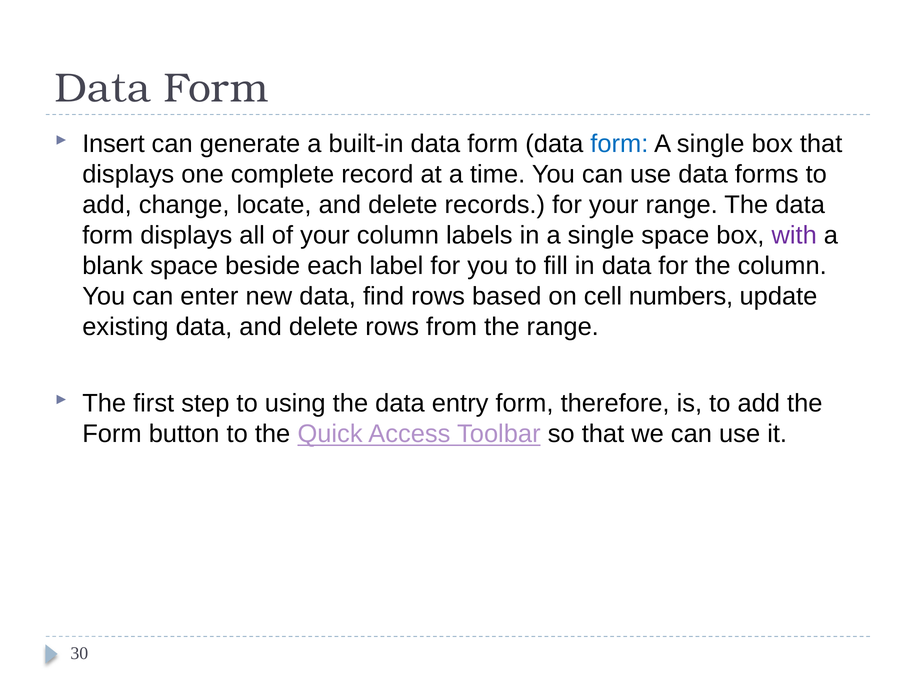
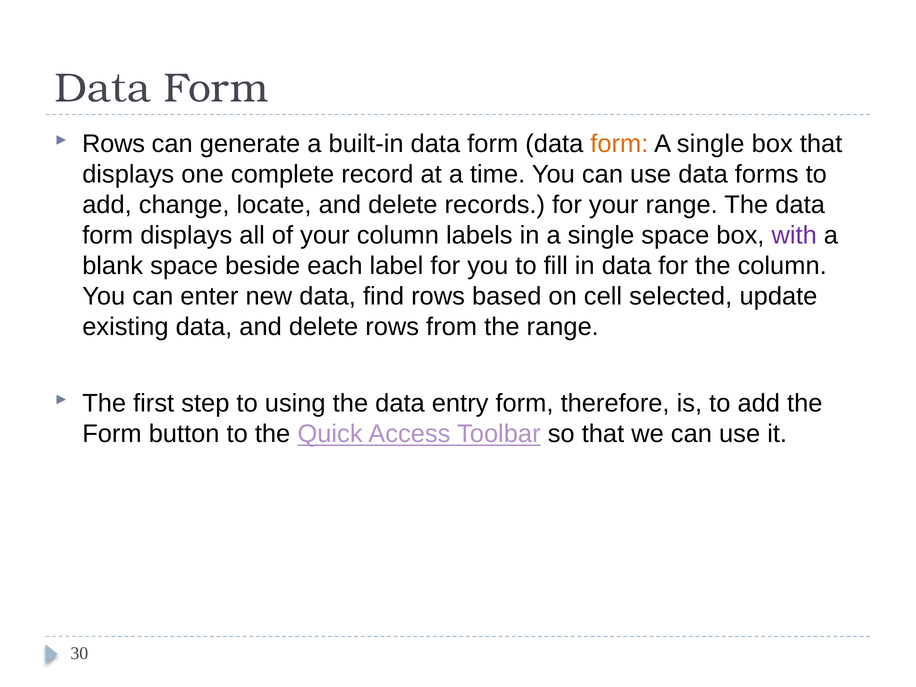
Insert: Insert -> Rows (114, 144)
form colour: blue -> orange (619, 144)
numbers: numbers -> selected (681, 297)
